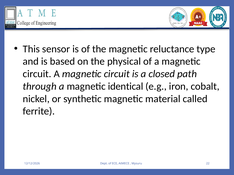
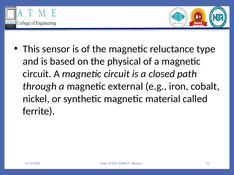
identical: identical -> external (126, 87)
